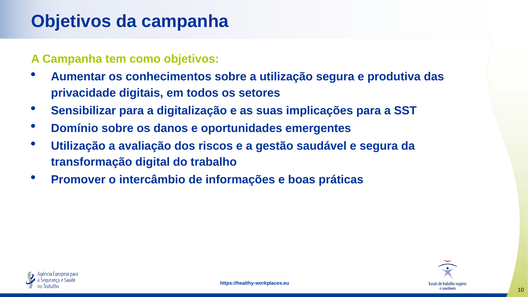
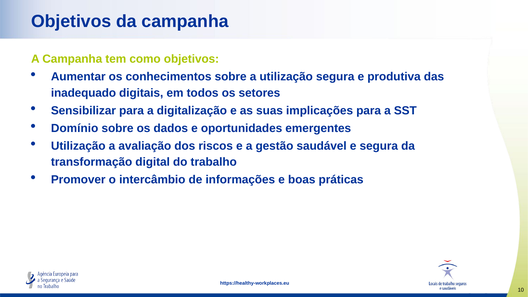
privacidade: privacidade -> inadequado (83, 93)
danos: danos -> dados (171, 128)
